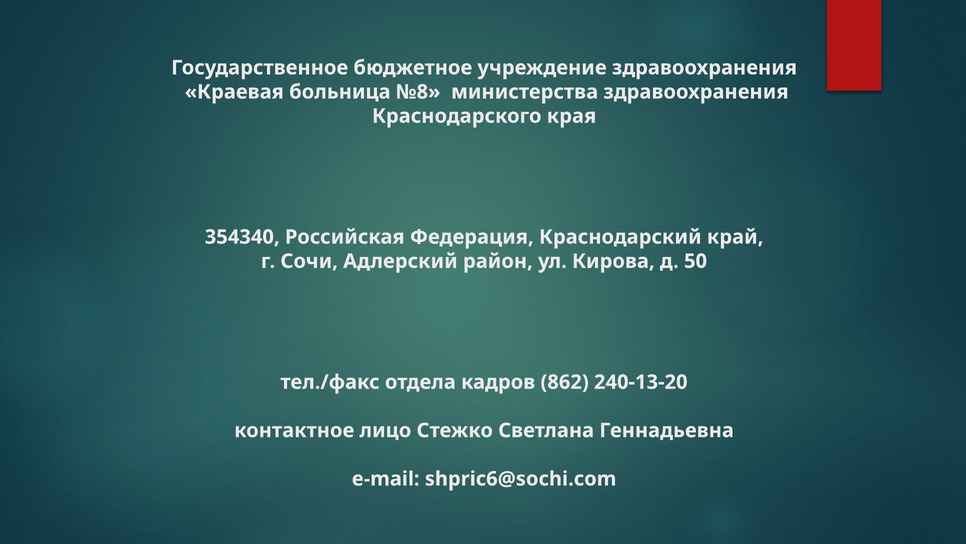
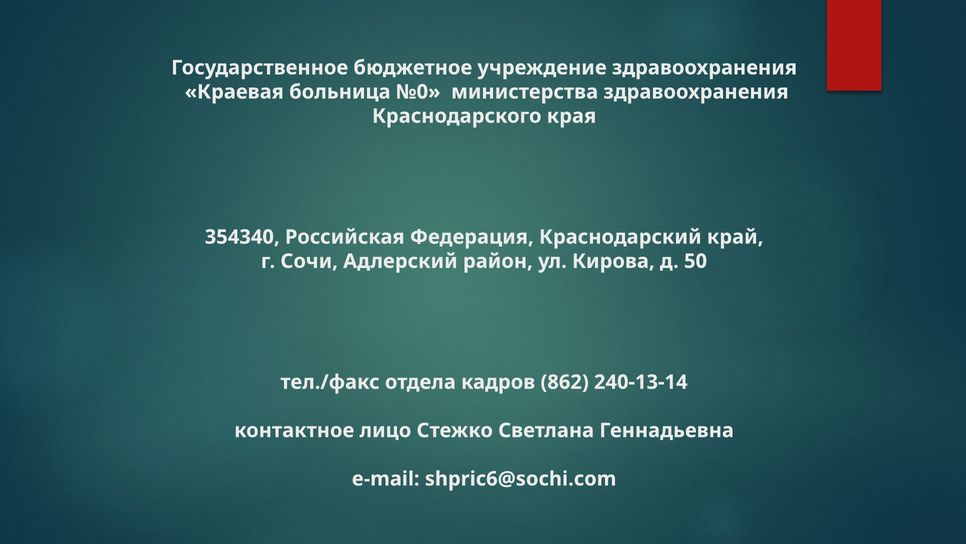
№8: №8 -> №0 (418, 92)
240-13-20: 240-13-20 -> 240-13-14 (641, 382)
